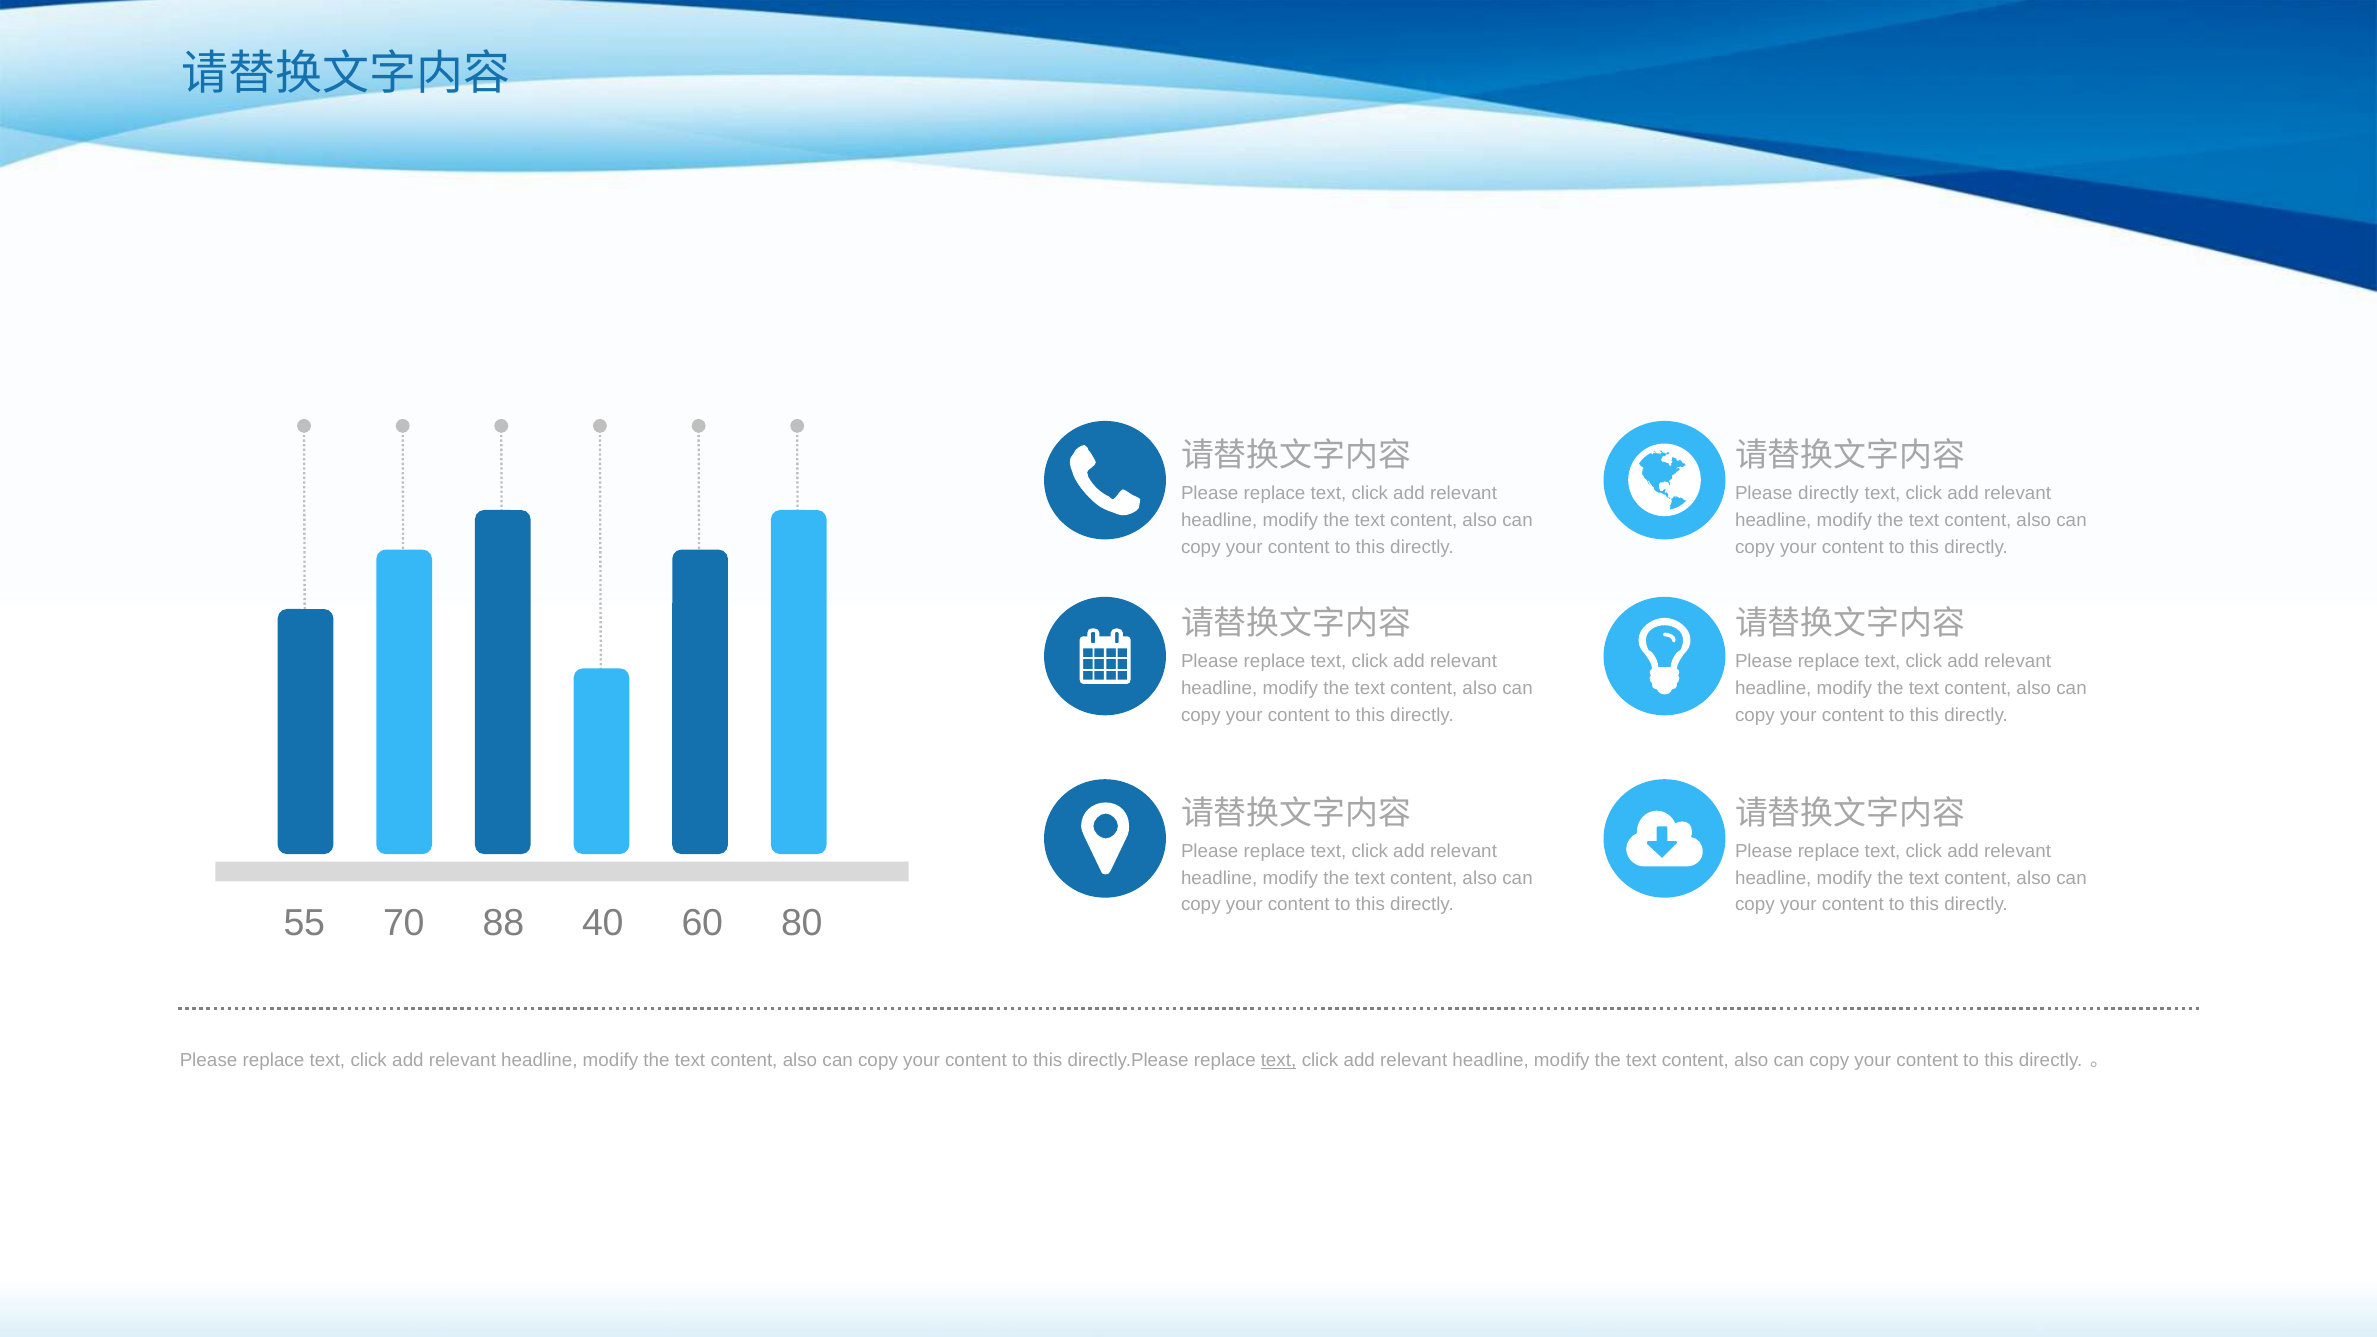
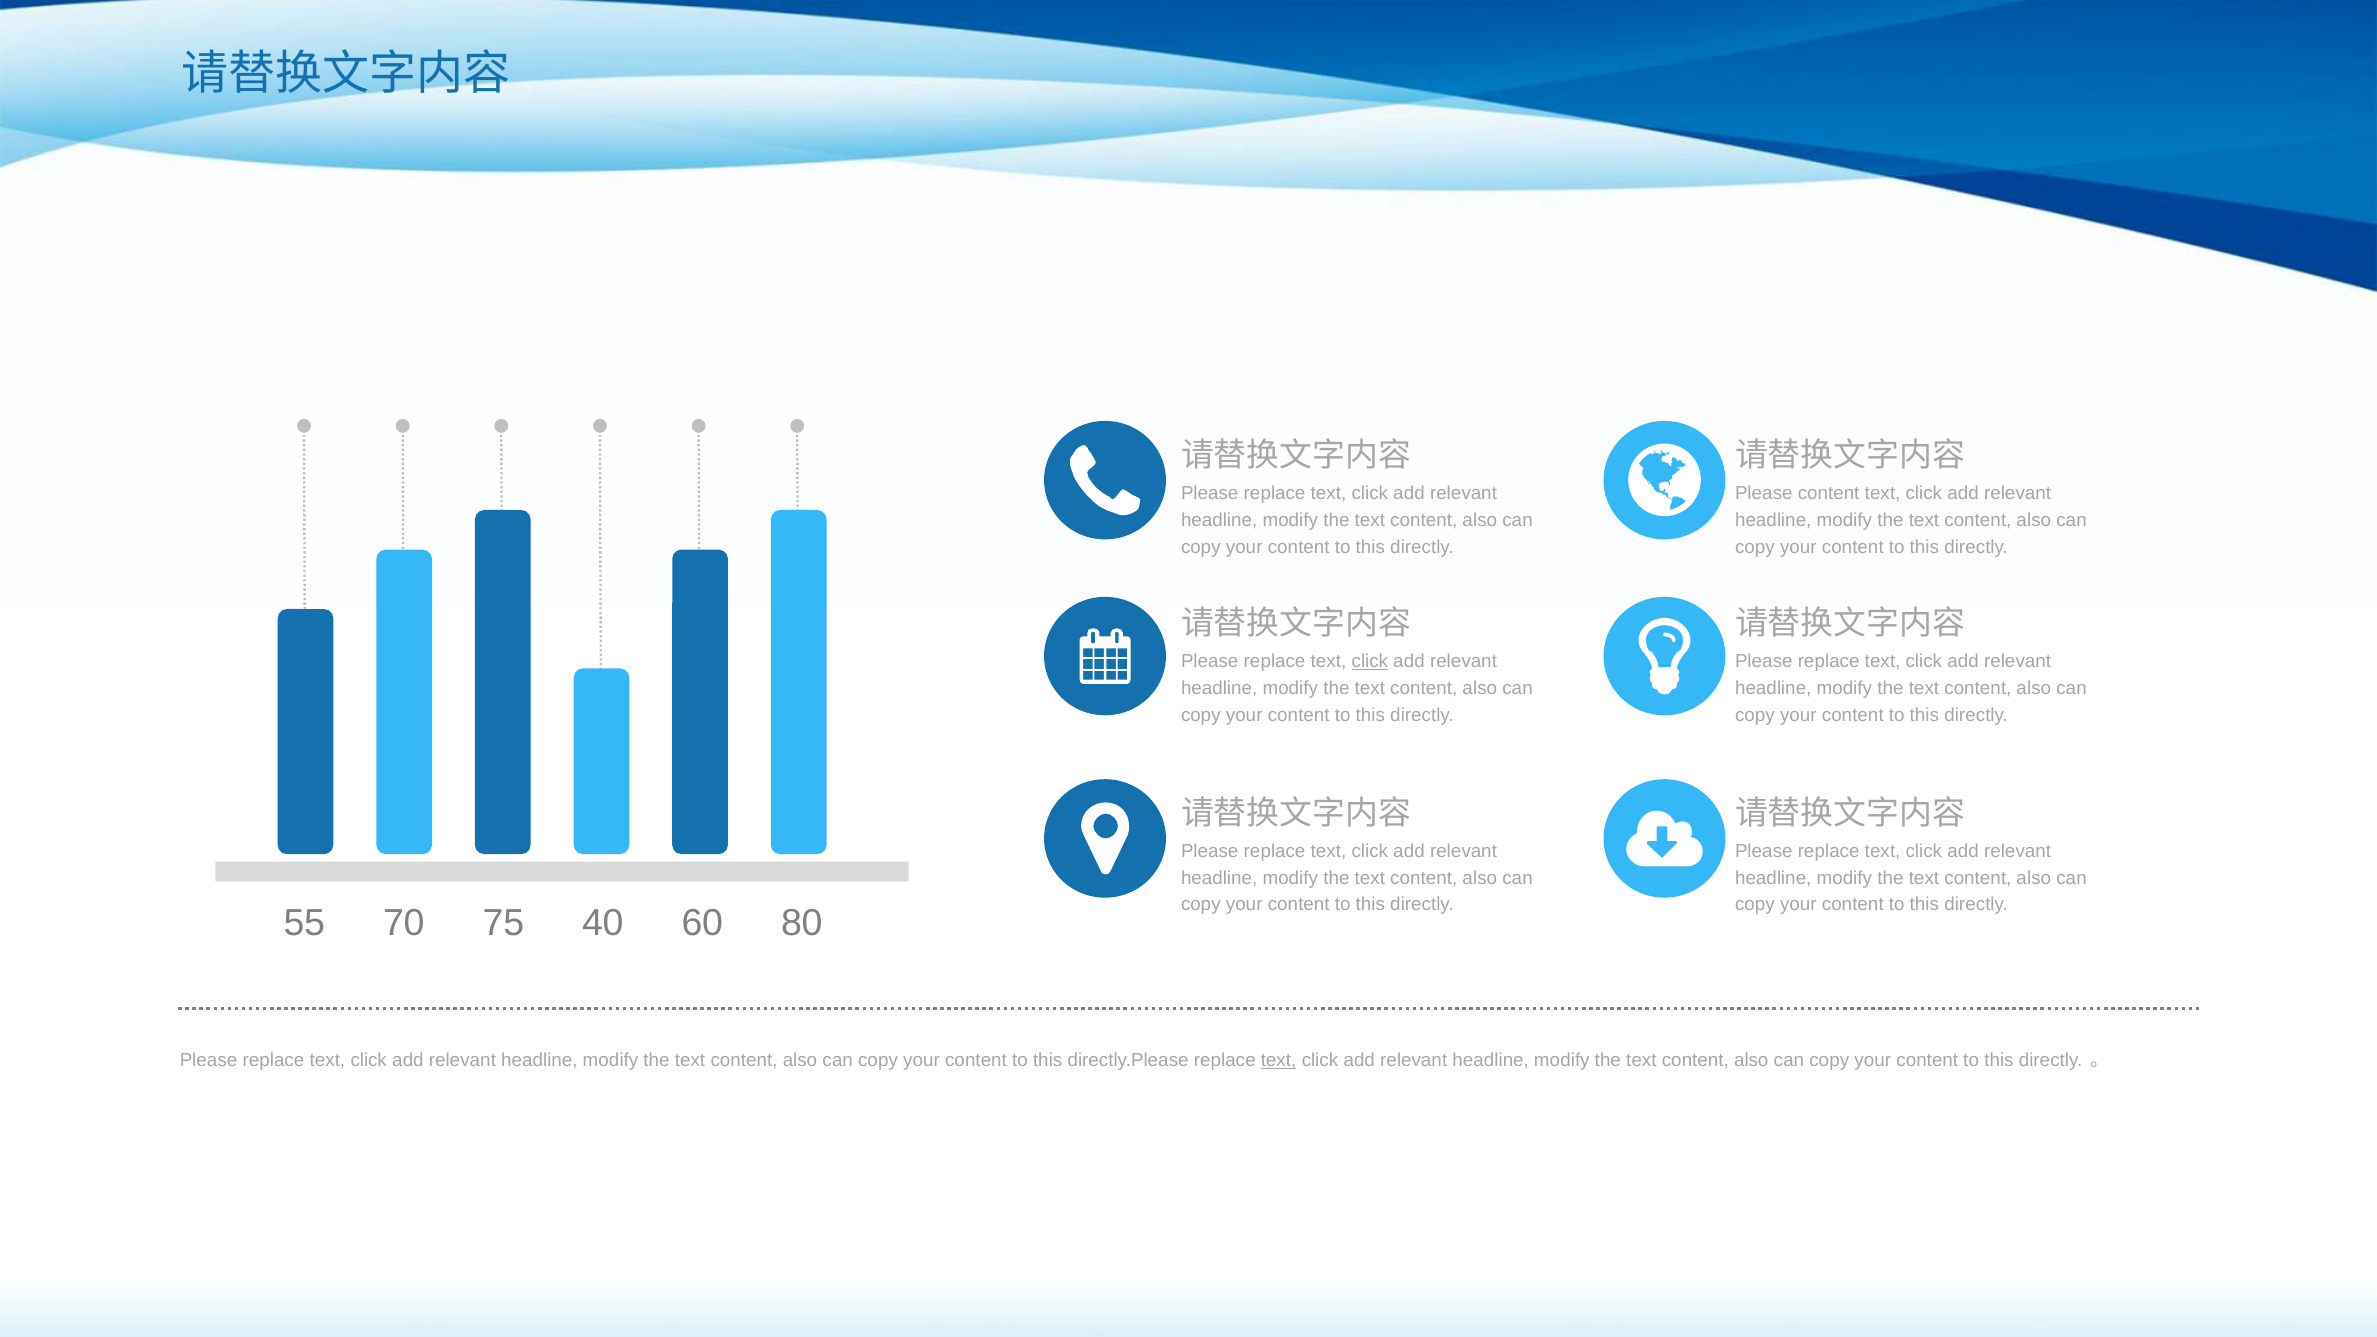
Please directly: directly -> content (1829, 493)
click underline: none -> present (1370, 661)
88: 88 -> 75 (503, 923)
